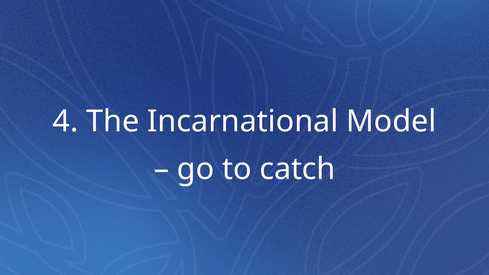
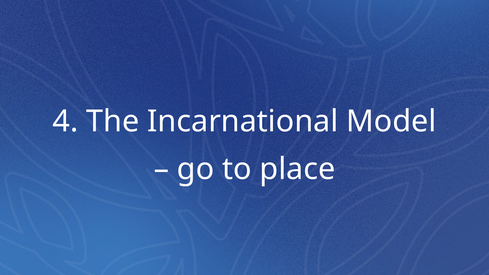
catch: catch -> place (297, 169)
